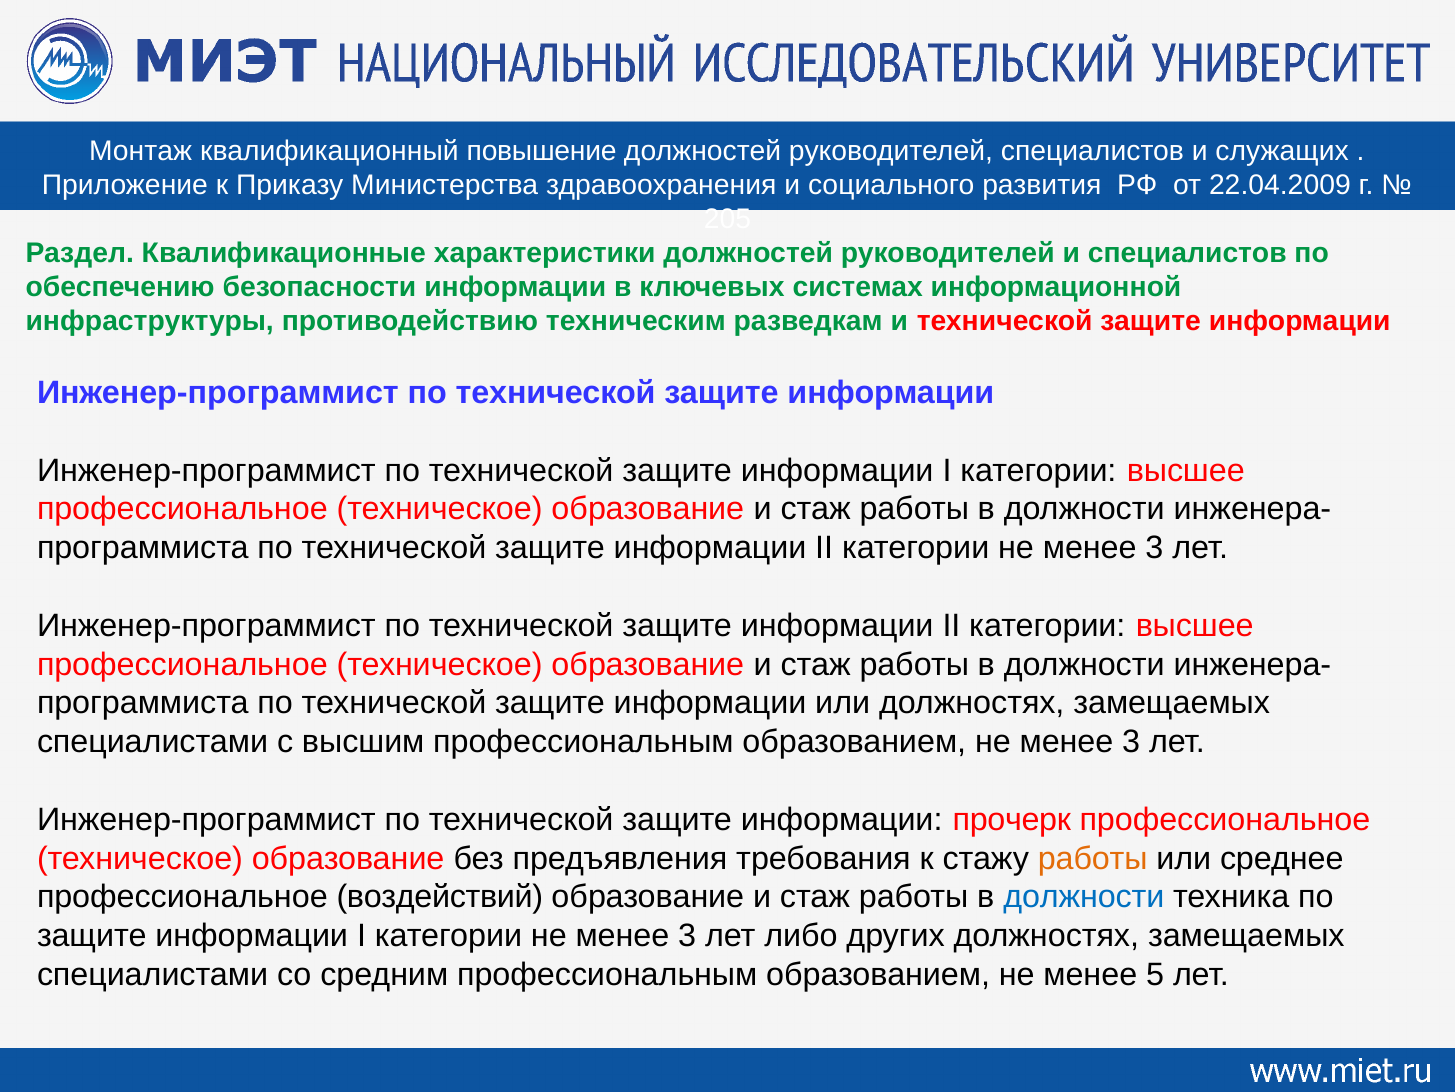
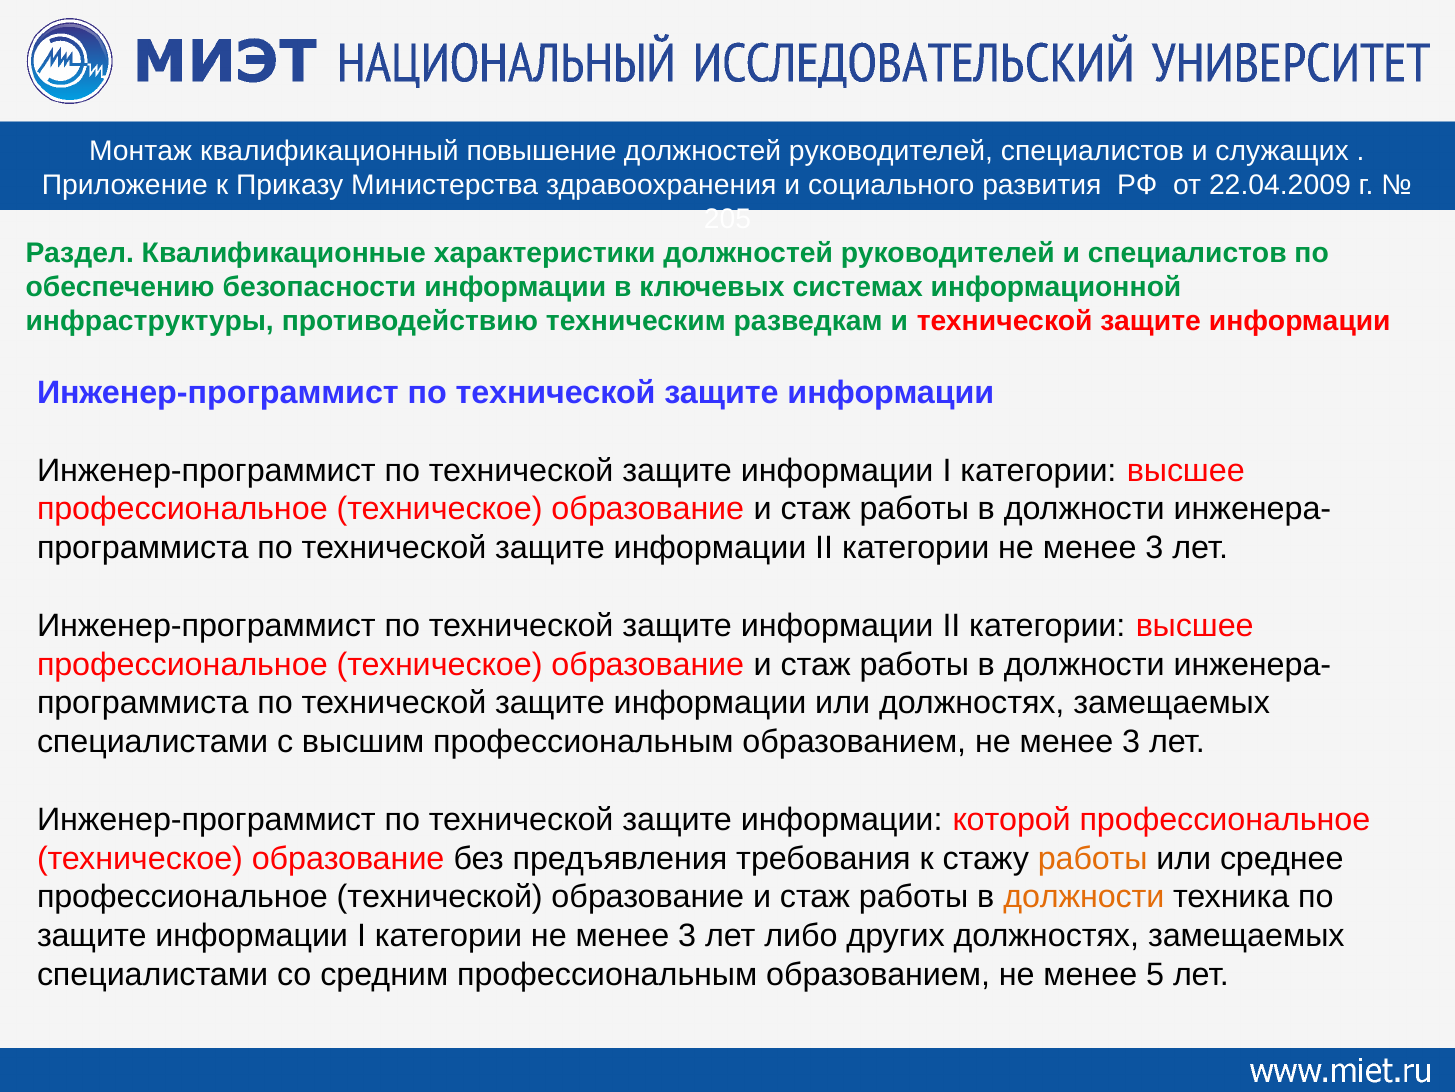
прочерк: прочерк -> которой (1012, 819)
профессиональное воздействий: воздействий -> технической (440, 897)
должности colour: blue -> orange (1084, 897)
